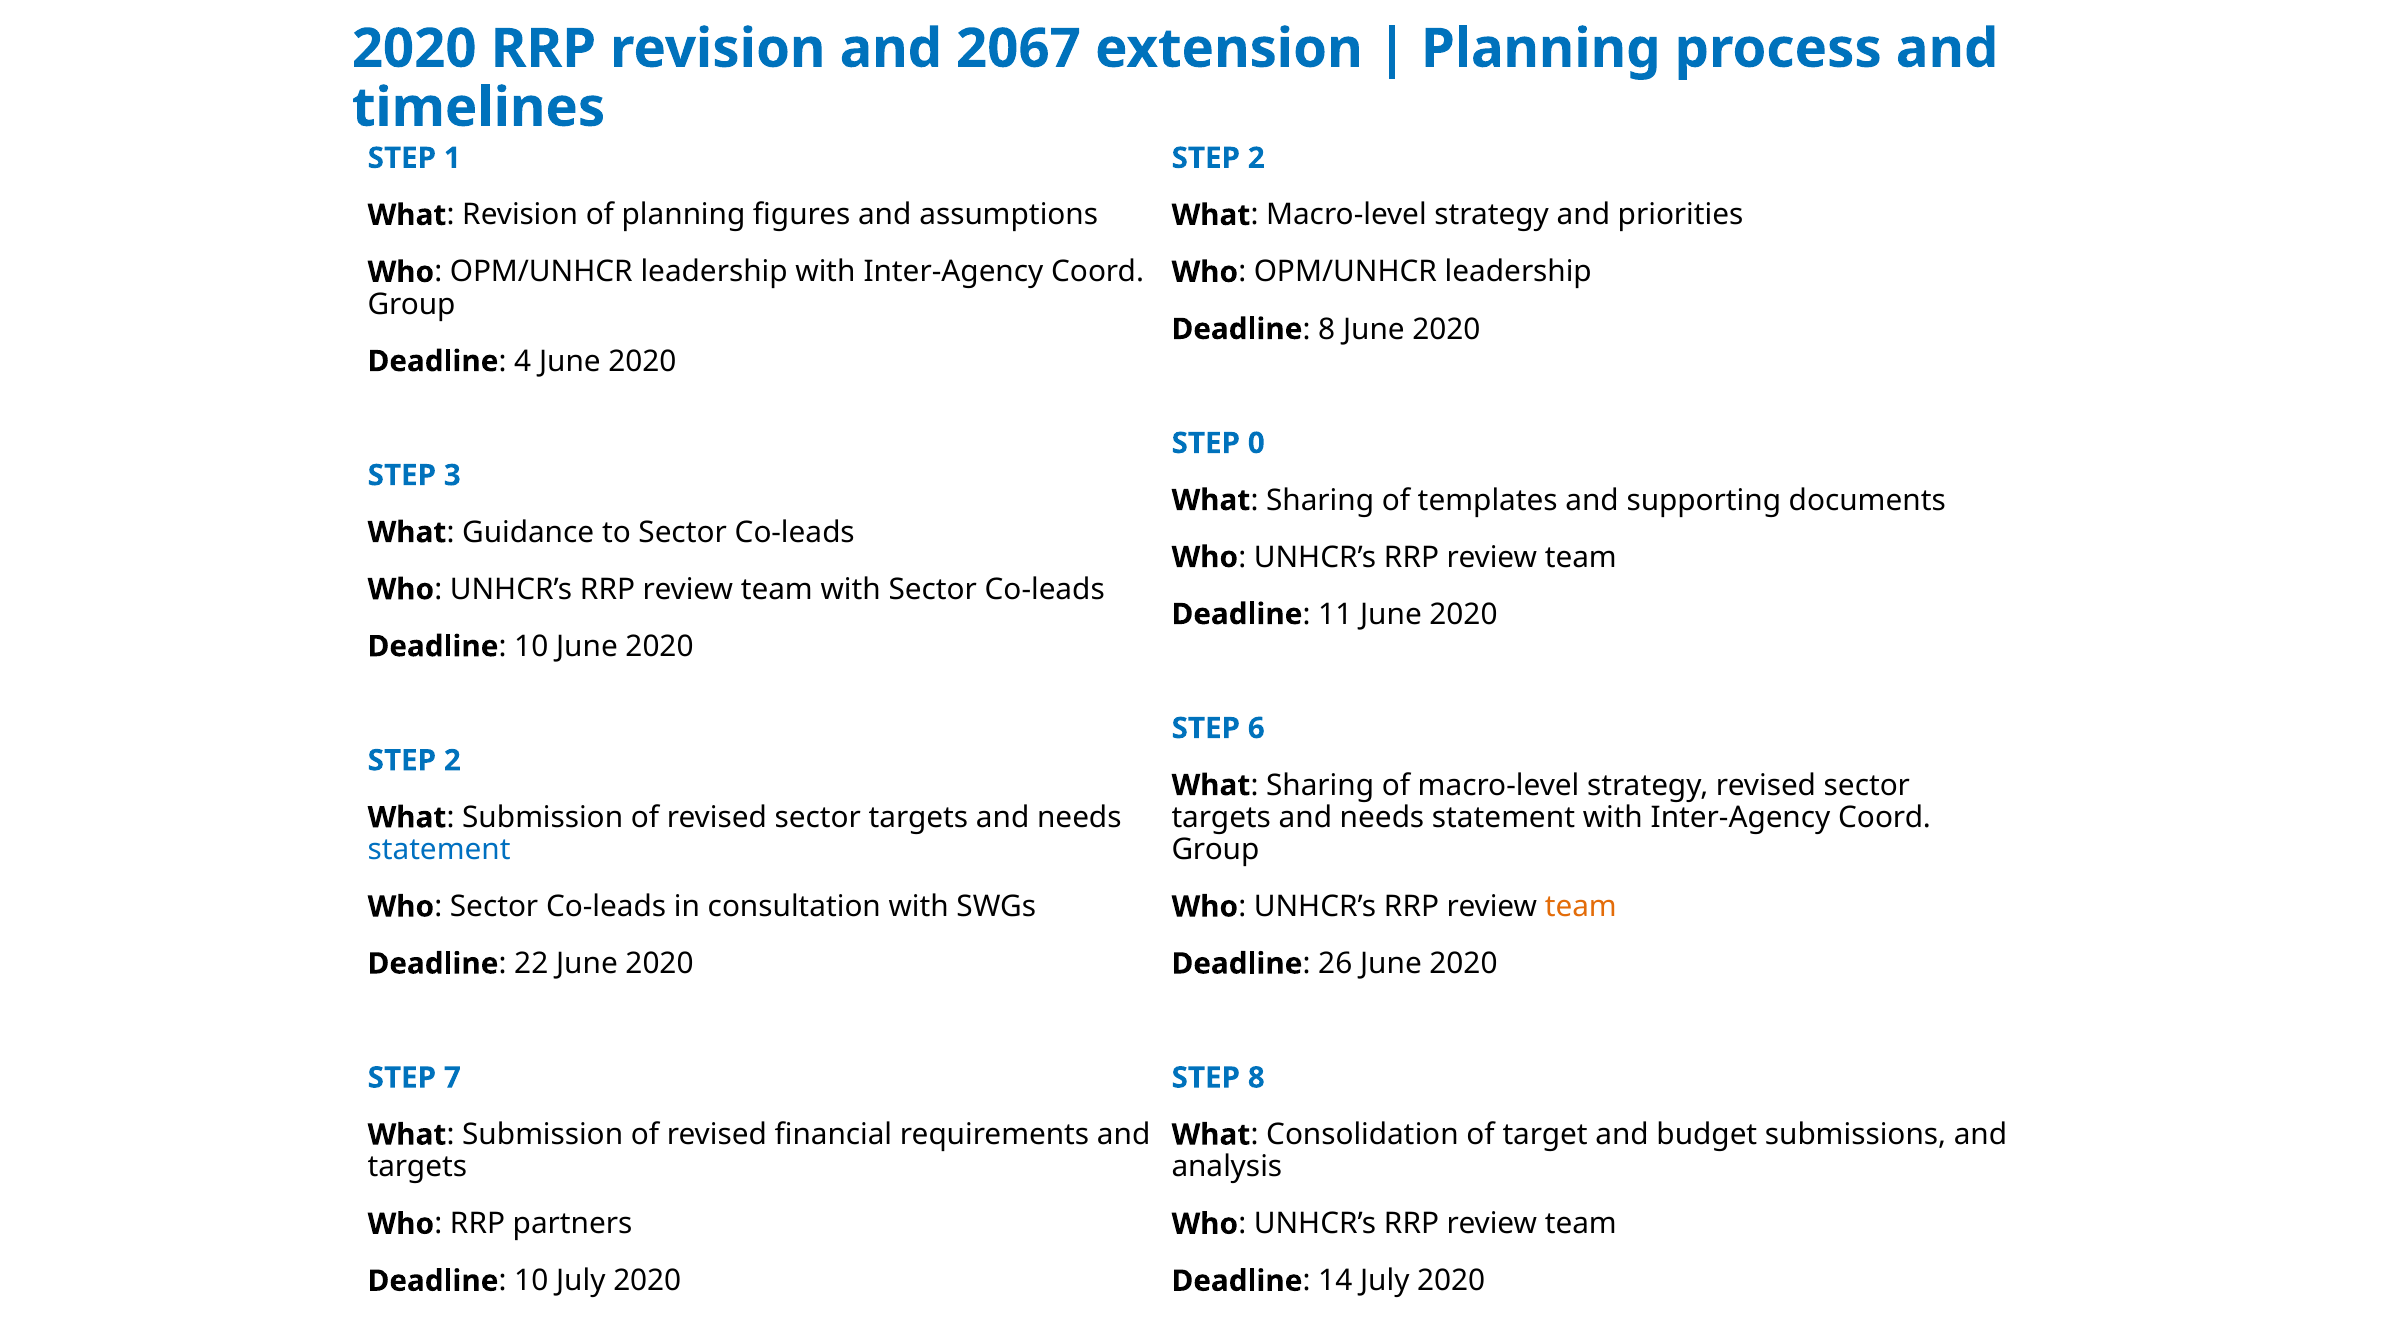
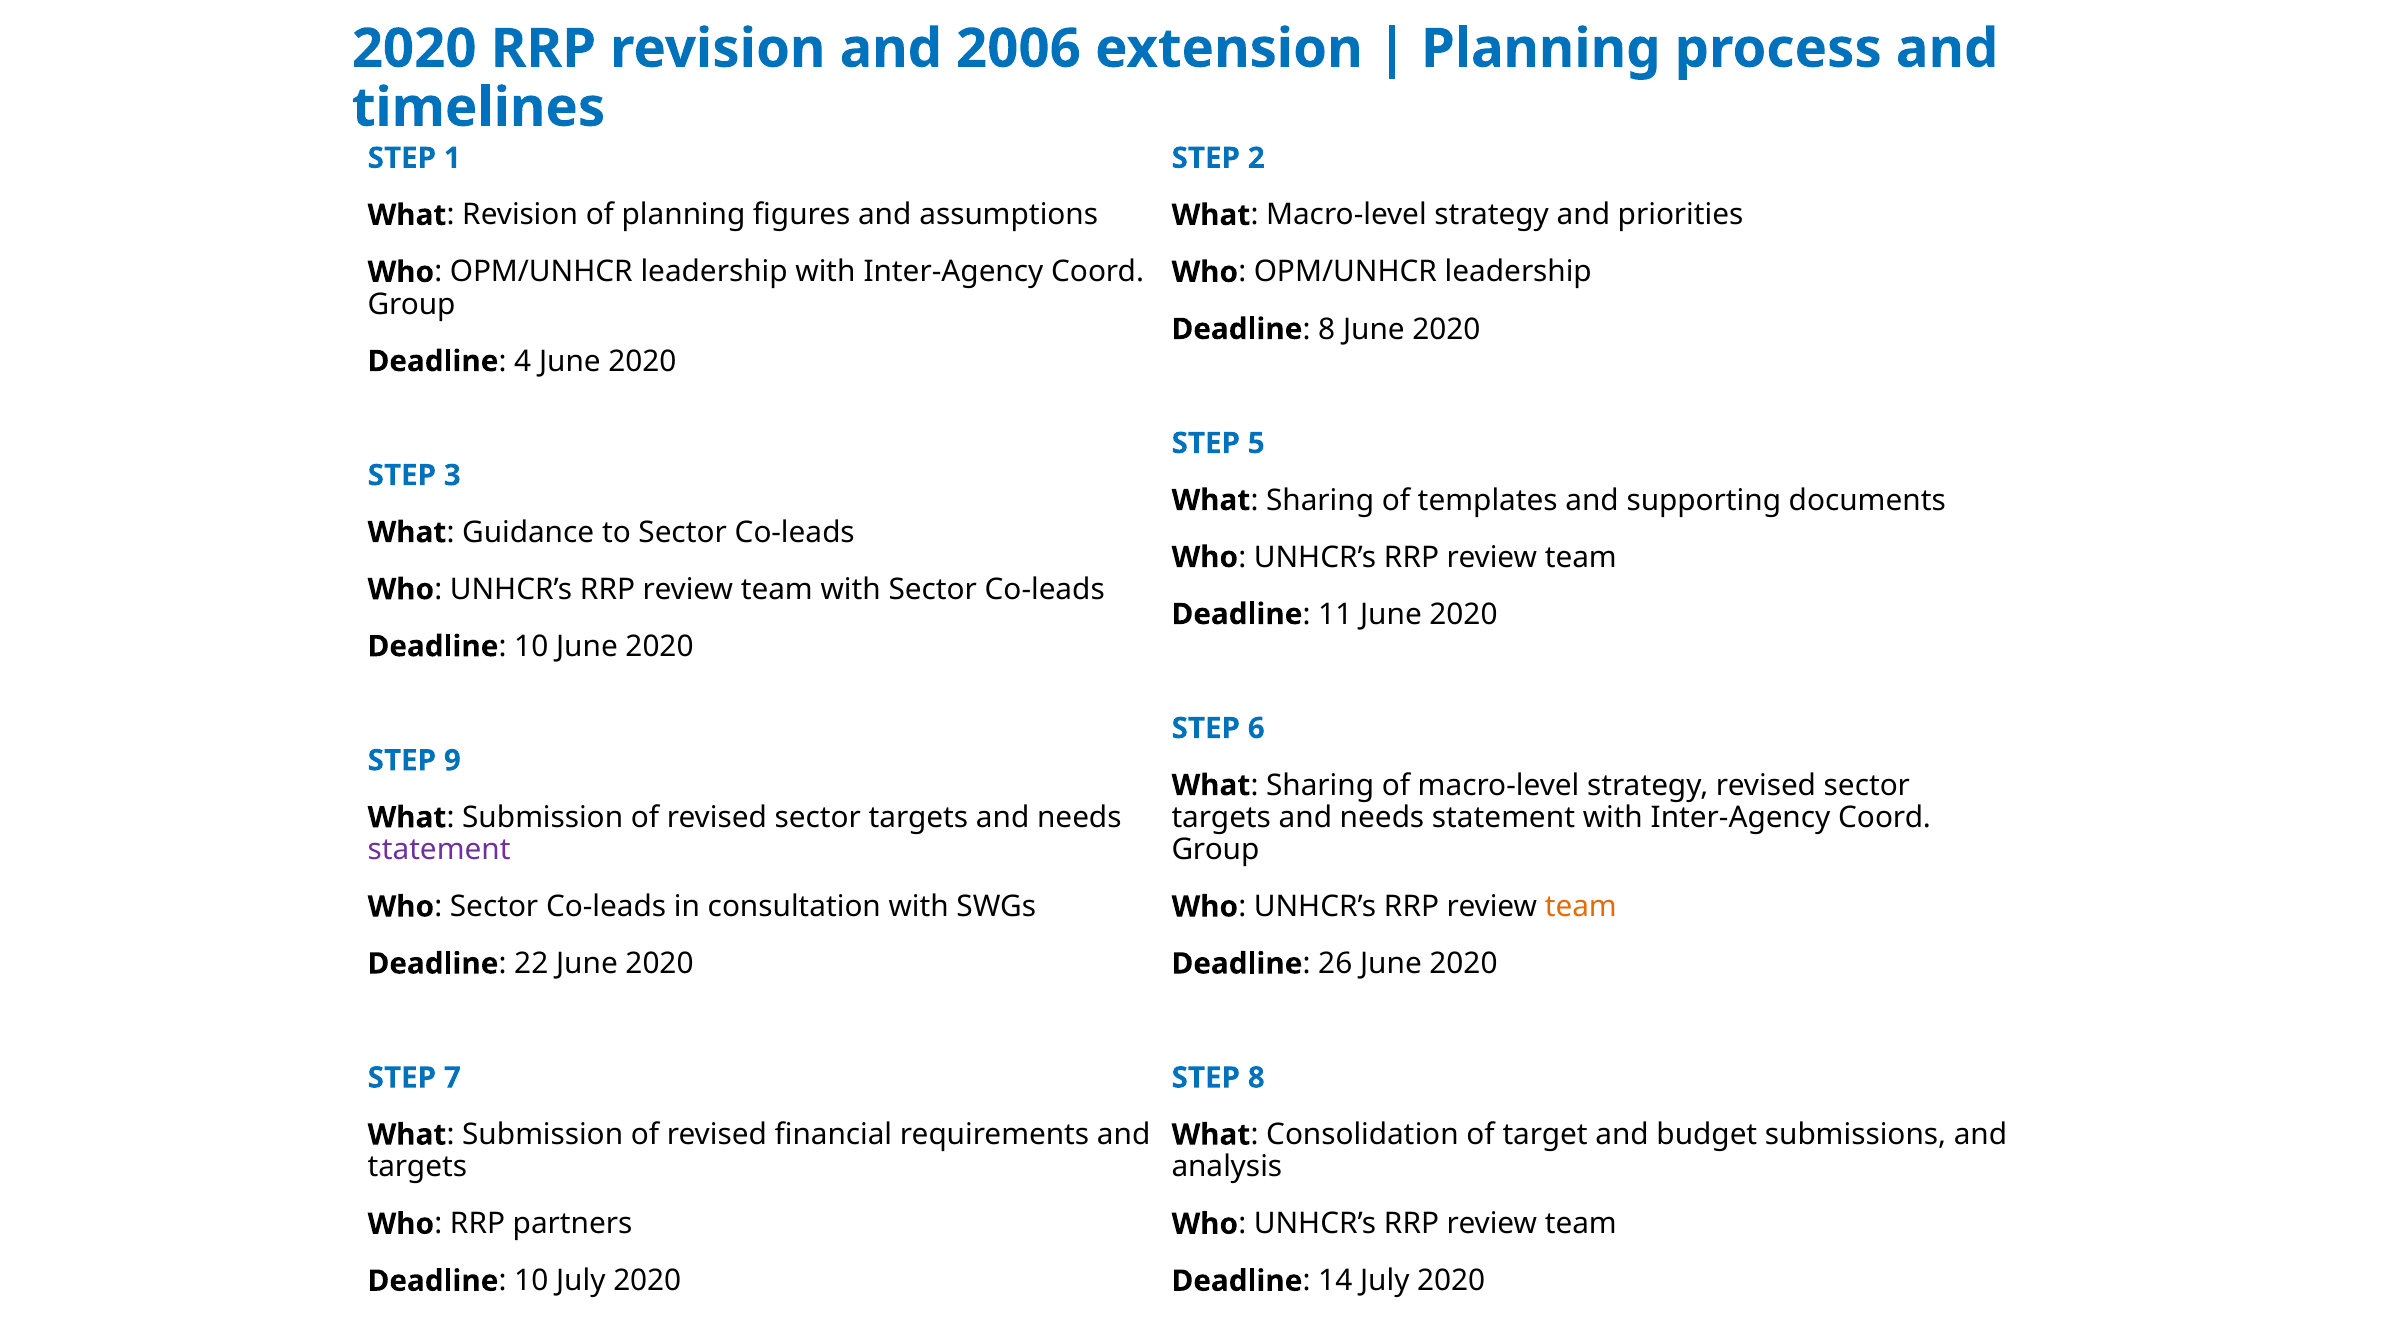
2067: 2067 -> 2006 (1018, 49)
0: 0 -> 5 (1256, 443)
2: 2 -> 9 (452, 760)
statement colour: blue -> purple (439, 850)
